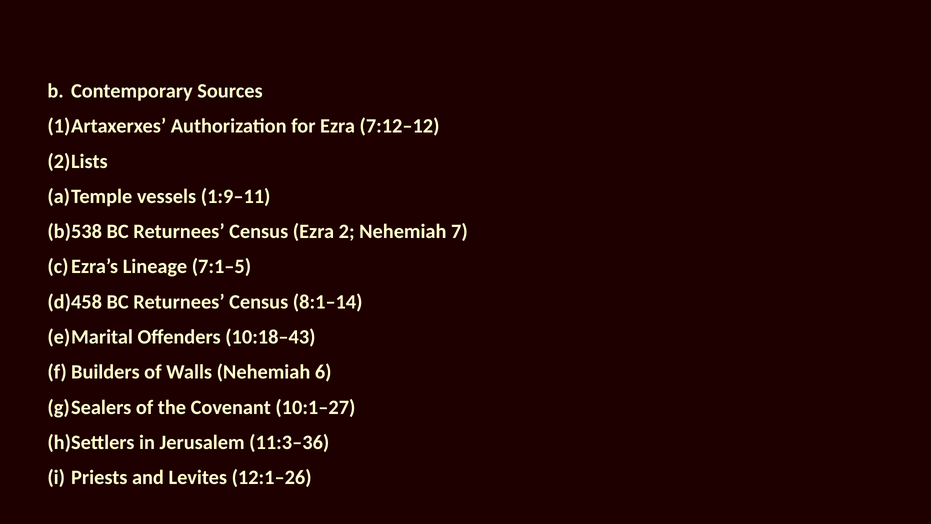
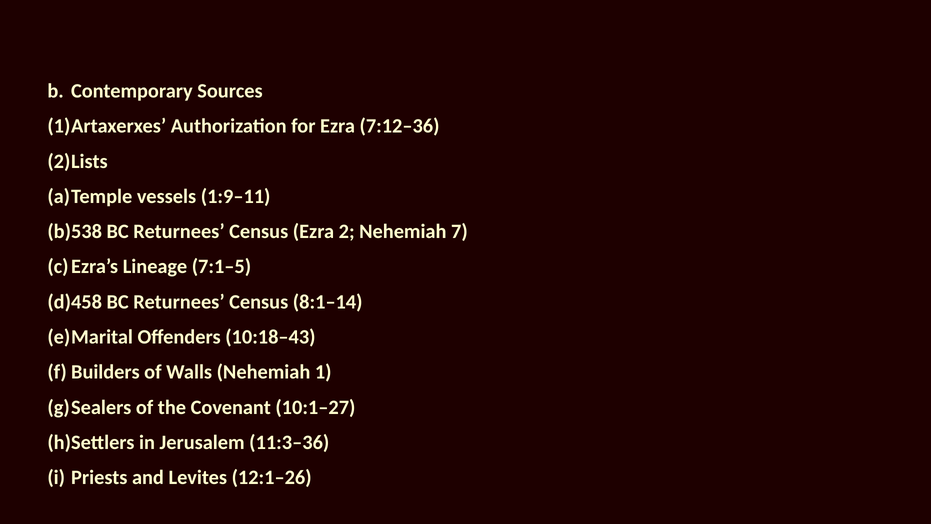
7:12–12: 7:12–12 -> 7:12–36 (400, 126)
6: 6 -> 1 (323, 372)
